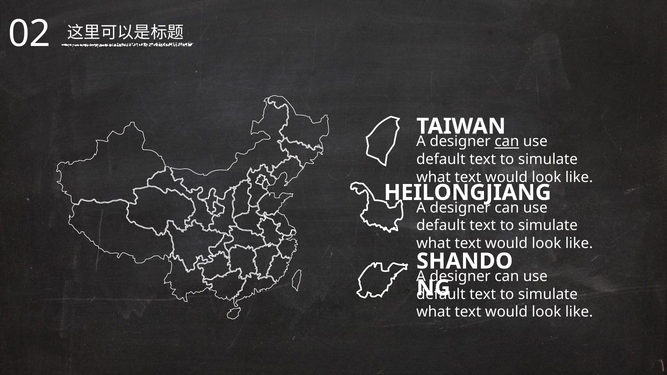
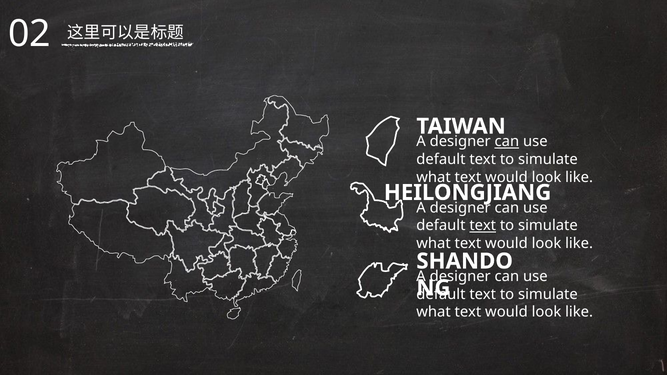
text underline: none -> present (483, 226)
